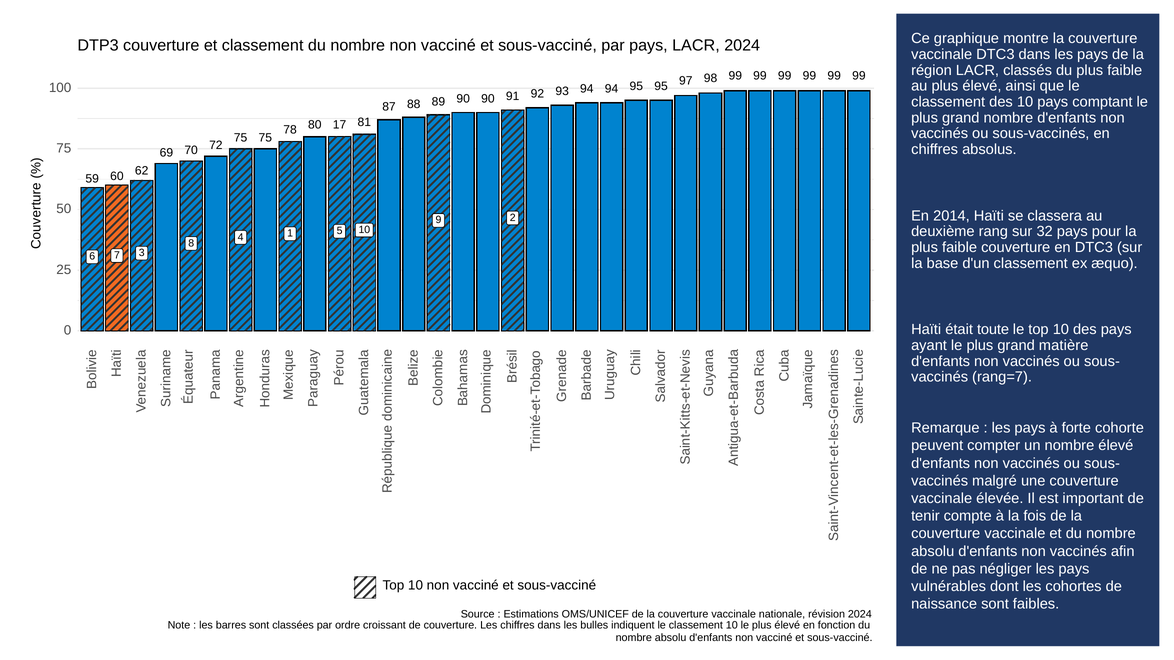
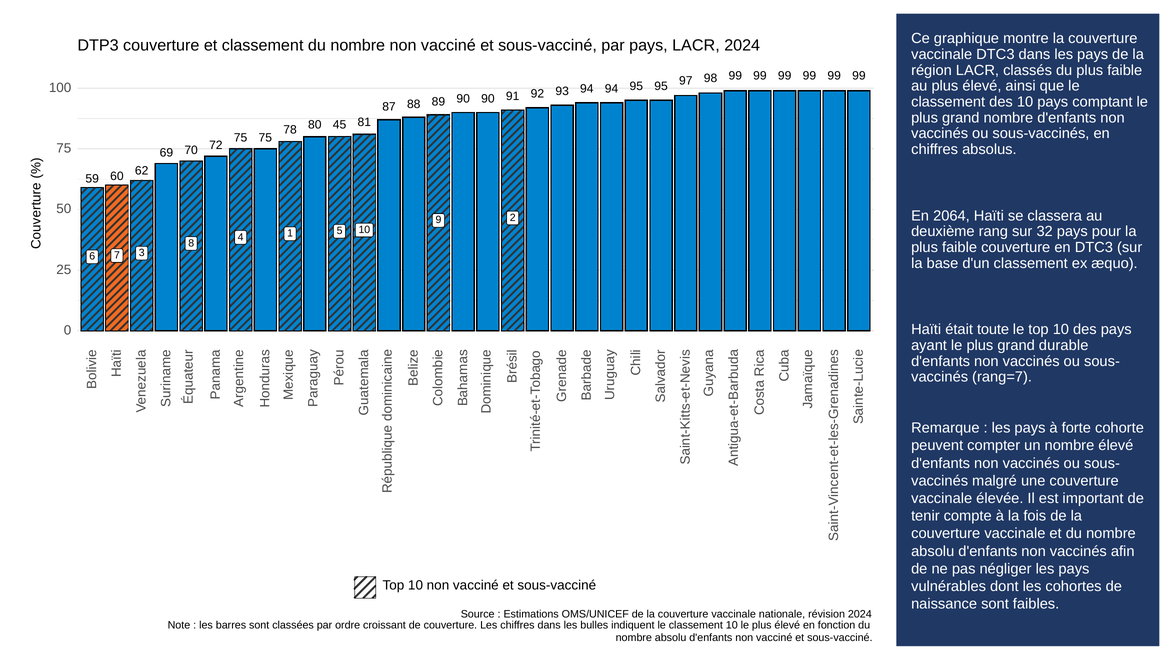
17: 17 -> 45 (340, 125)
2014: 2014 -> 2064 (951, 216)
matière: matière -> durable (1064, 346)
